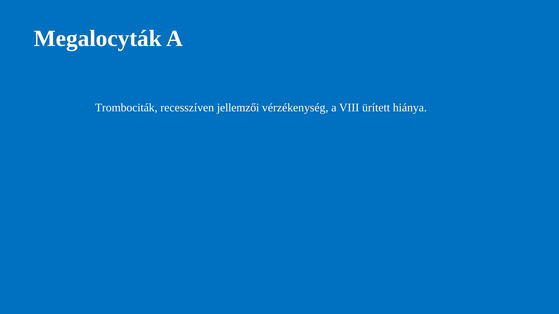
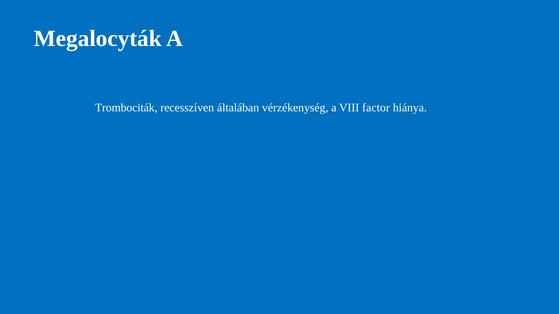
jellemzői: jellemzői -> általában (238, 108)
ürített: ürített -> factor (376, 108)
